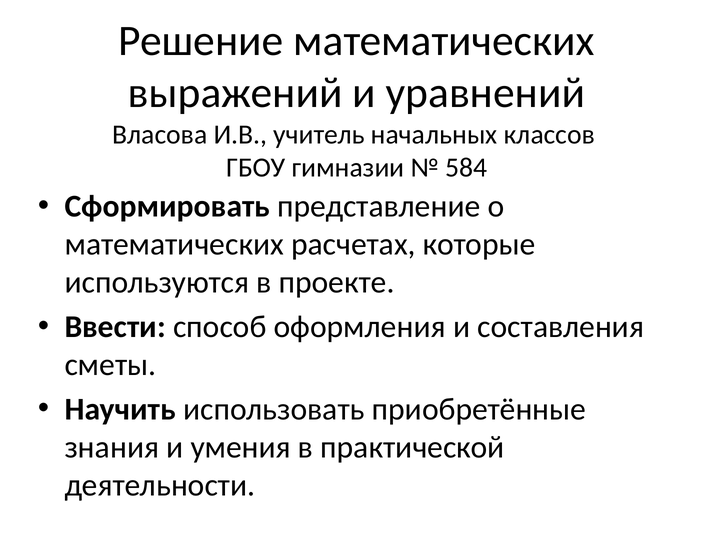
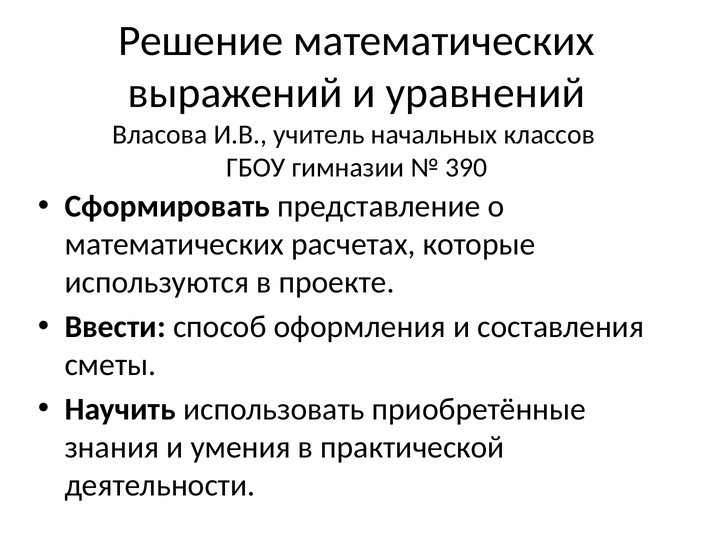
584: 584 -> 390 (466, 168)
